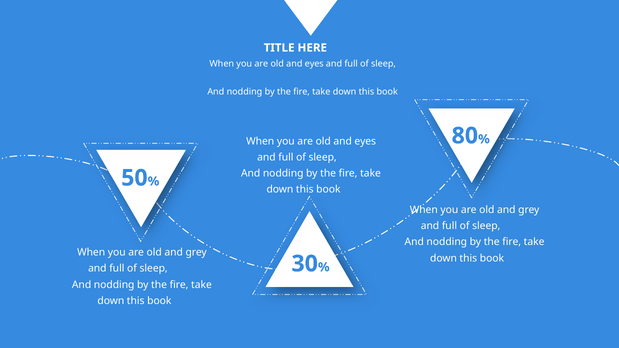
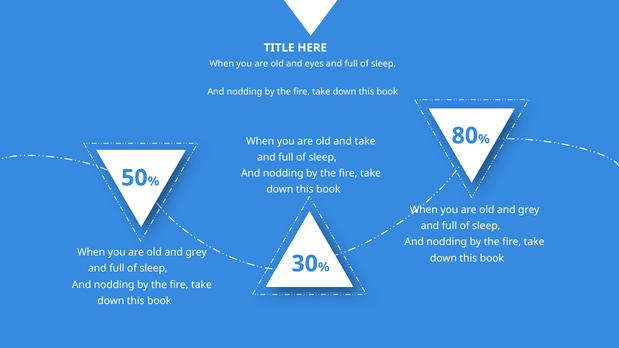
eyes: eyes -> take (365, 141)
